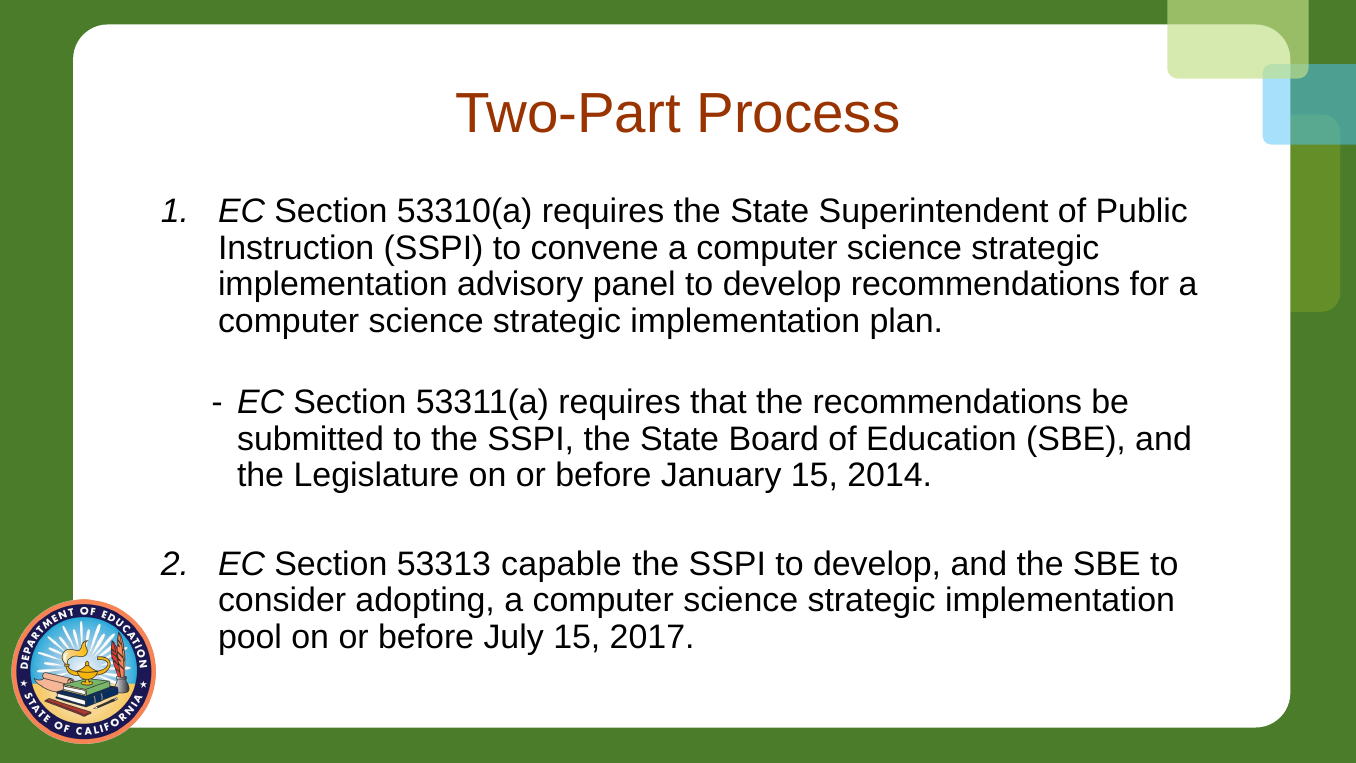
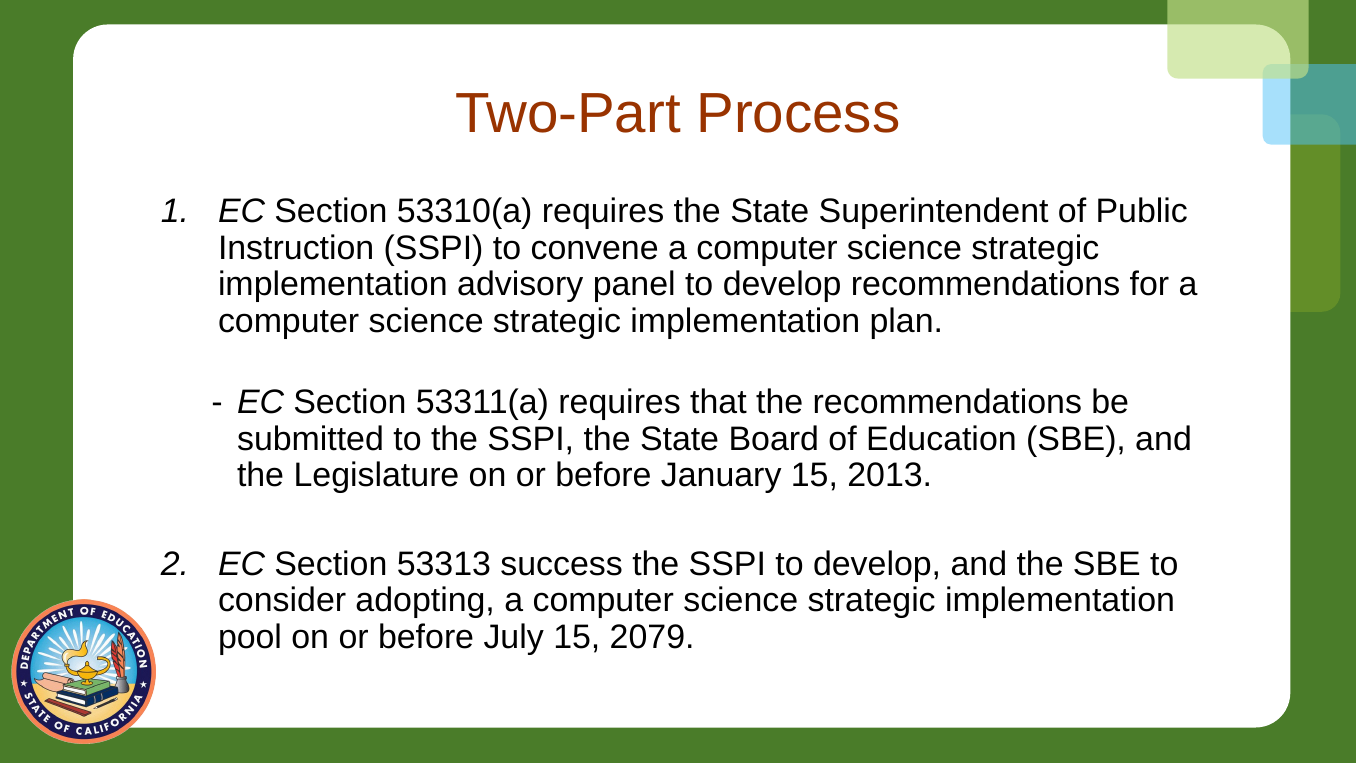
2014: 2014 -> 2013 (890, 475)
capable: capable -> success (562, 564)
2017: 2017 -> 2079 (652, 637)
